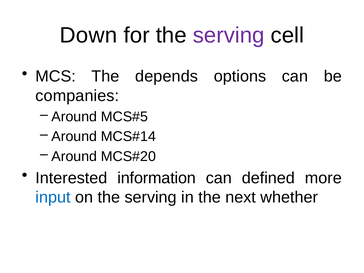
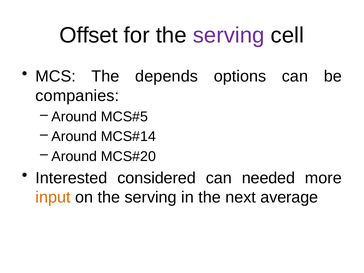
Down: Down -> Offset (89, 35)
information: information -> considered (157, 178)
defined: defined -> needed (268, 178)
input colour: blue -> orange (53, 197)
whether: whether -> average (289, 197)
